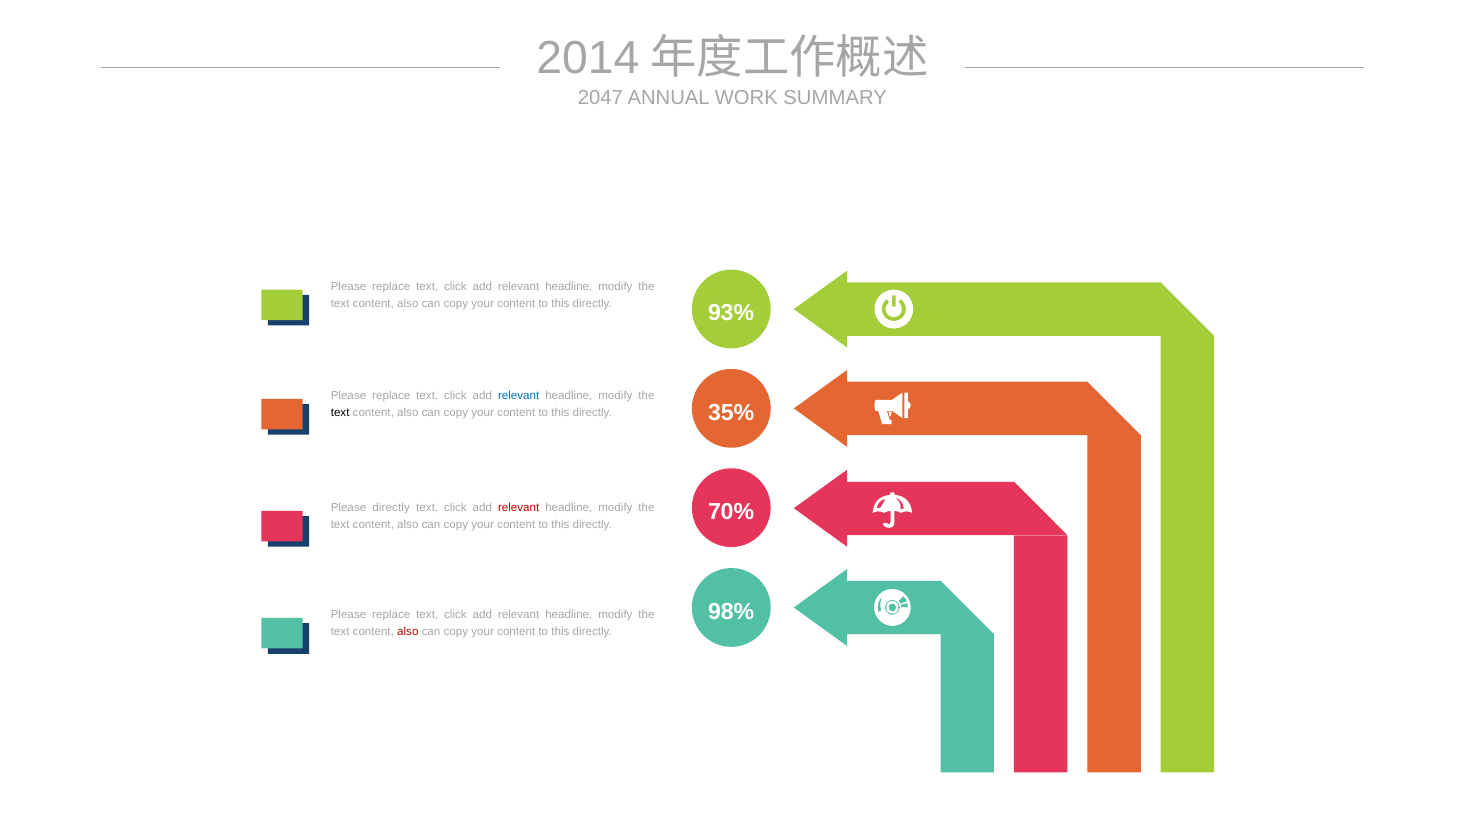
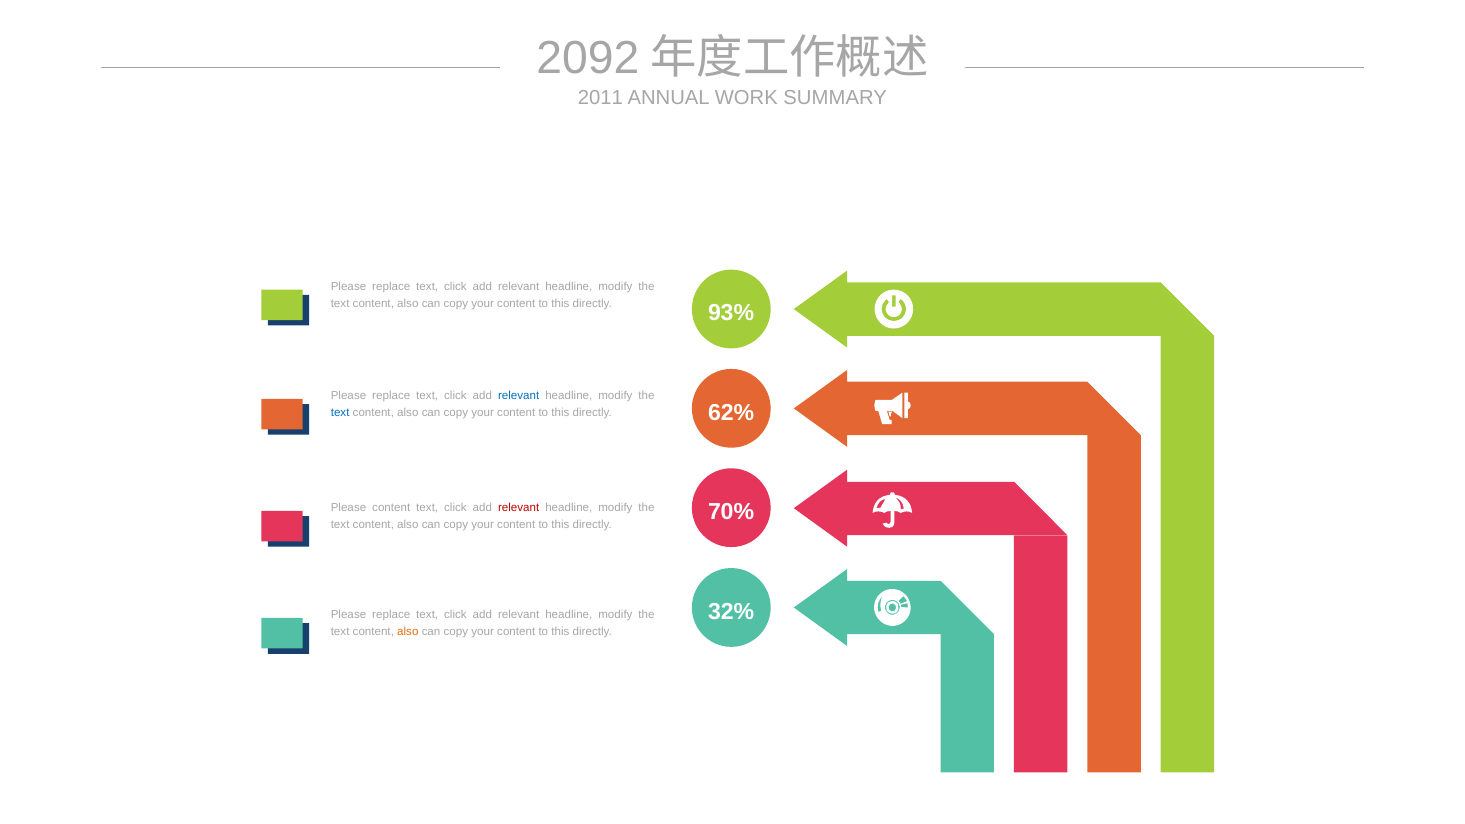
2014: 2014 -> 2092 (588, 58)
2047: 2047 -> 2011 (600, 98)
35%: 35% -> 62% (731, 413)
text colour: black -> blue (340, 413)
Please directly: directly -> content (391, 508)
98%: 98% -> 32% (731, 612)
also colour: red -> orange (408, 632)
